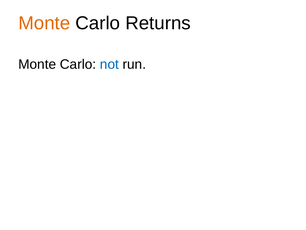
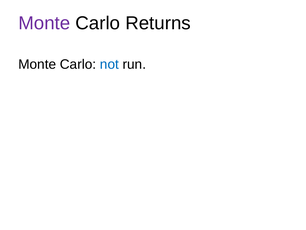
Monte colour: orange -> purple (44, 23)
